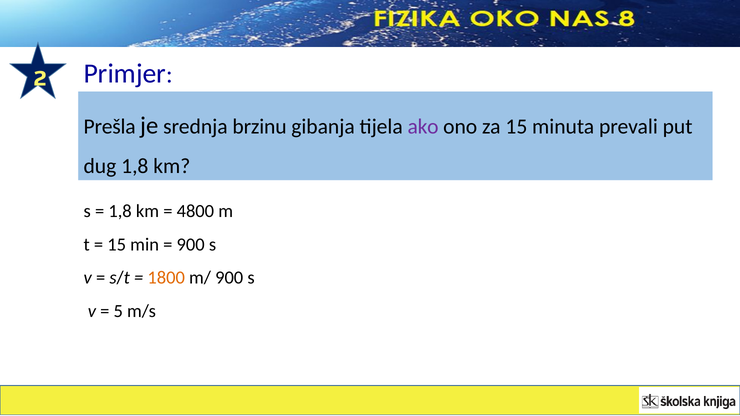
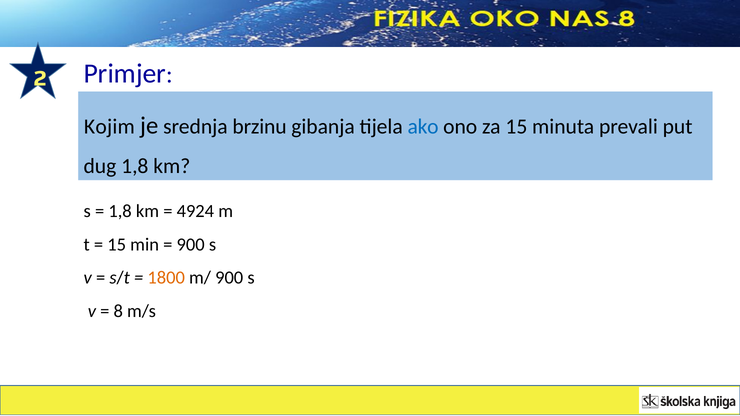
Prešla: Prešla -> Kojim (109, 127)
ako colour: purple -> blue (423, 127)
4800: 4800 -> 4924 (195, 211)
5: 5 -> 8 (118, 311)
